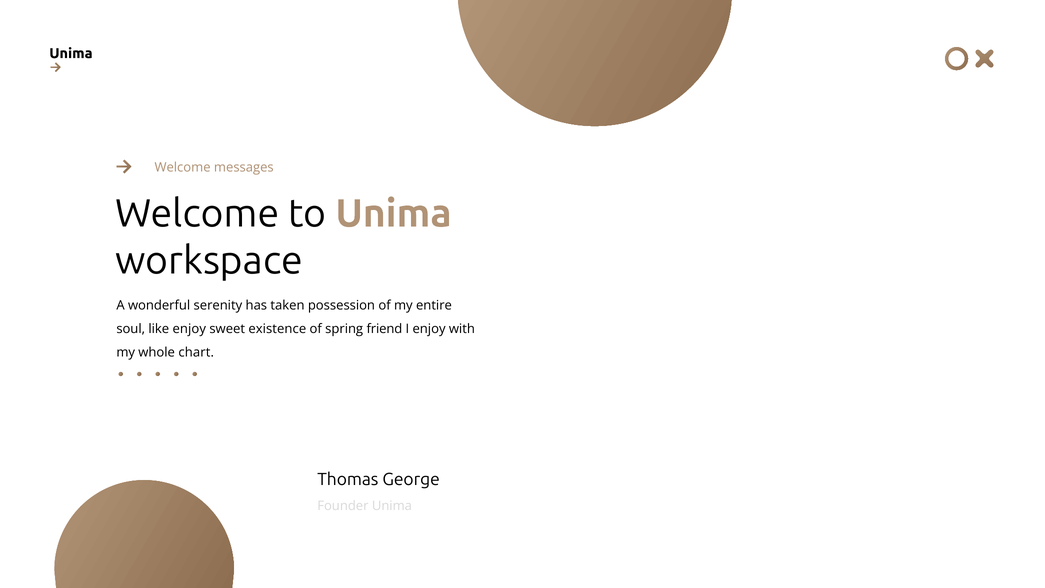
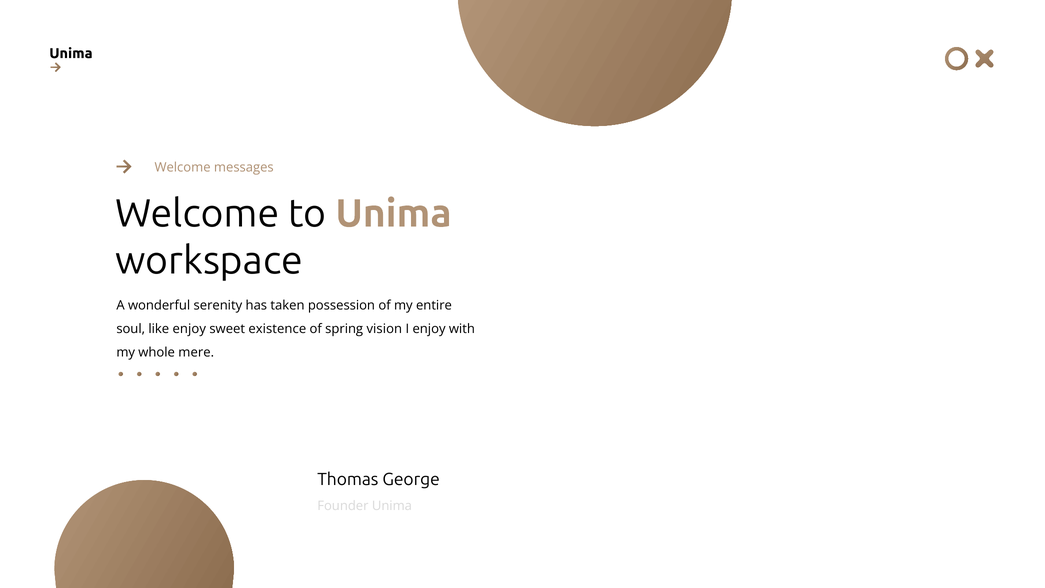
friend: friend -> vision (384, 329)
chart: chart -> mere (196, 352)
